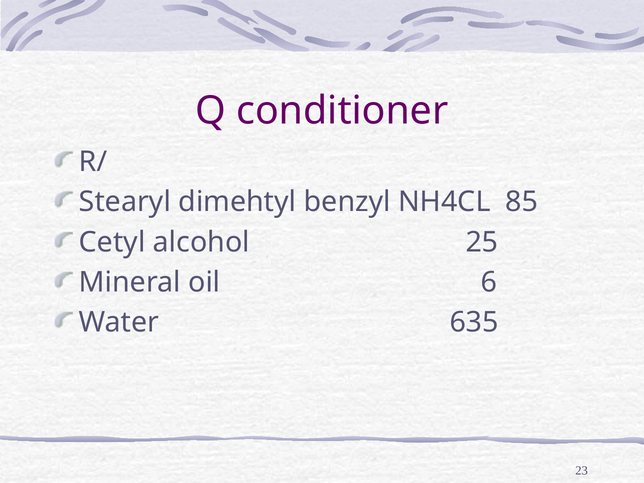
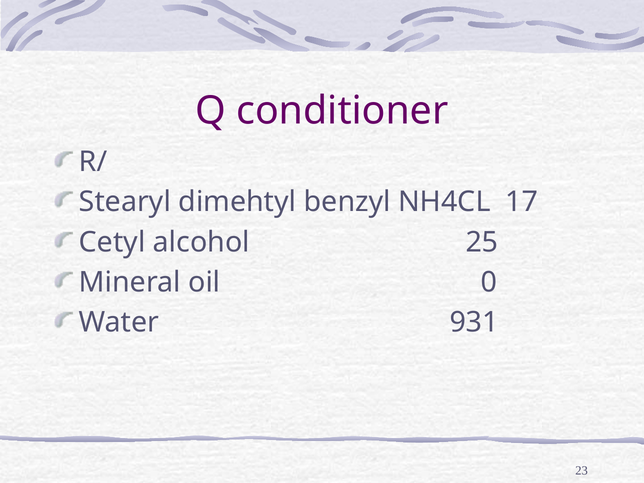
85: 85 -> 17 (522, 202)
6: 6 -> 0 (489, 282)
635: 635 -> 931 (474, 322)
